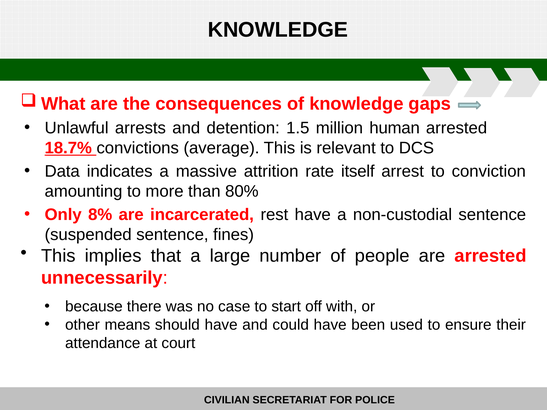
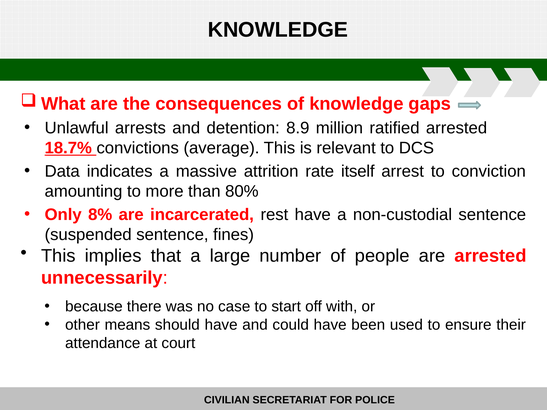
1.5: 1.5 -> 8.9 (298, 128)
human: human -> ratified (395, 128)
